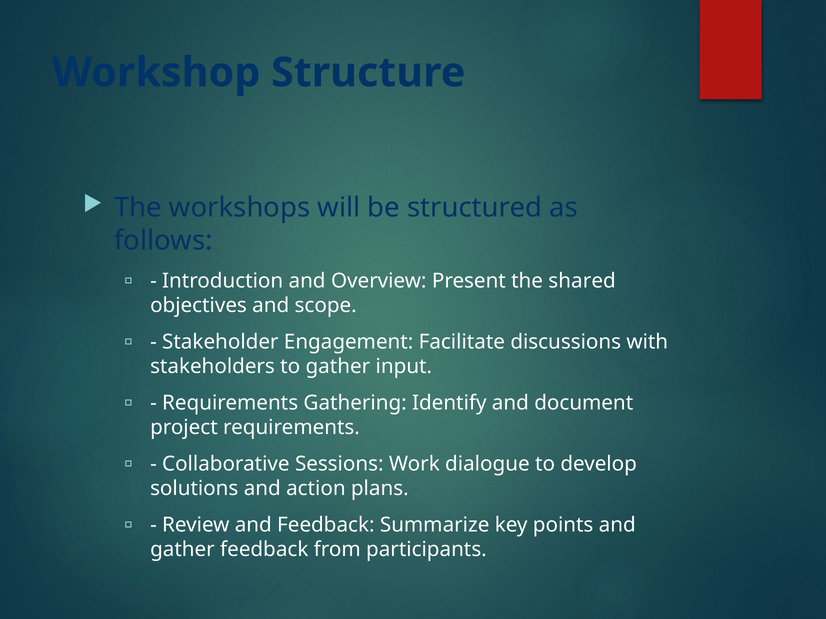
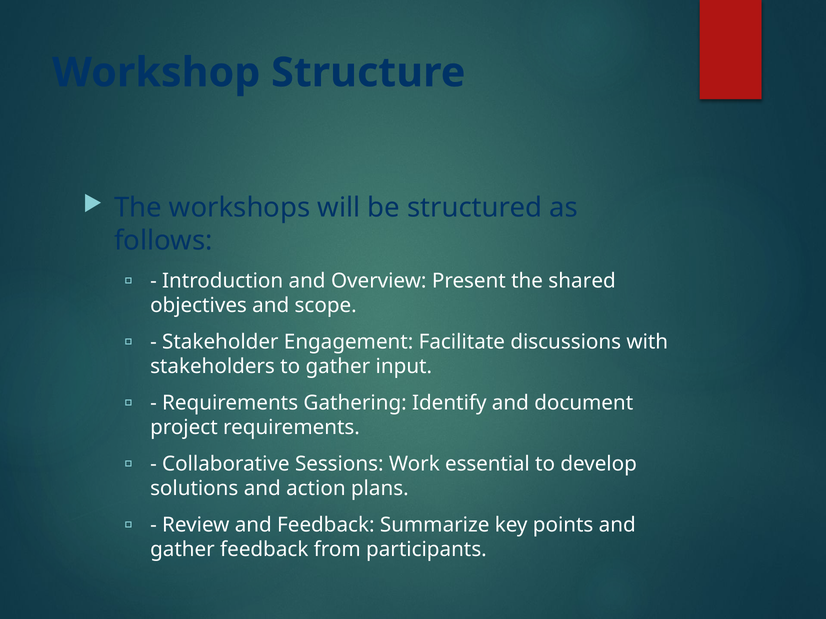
dialogue: dialogue -> essential (487, 464)
